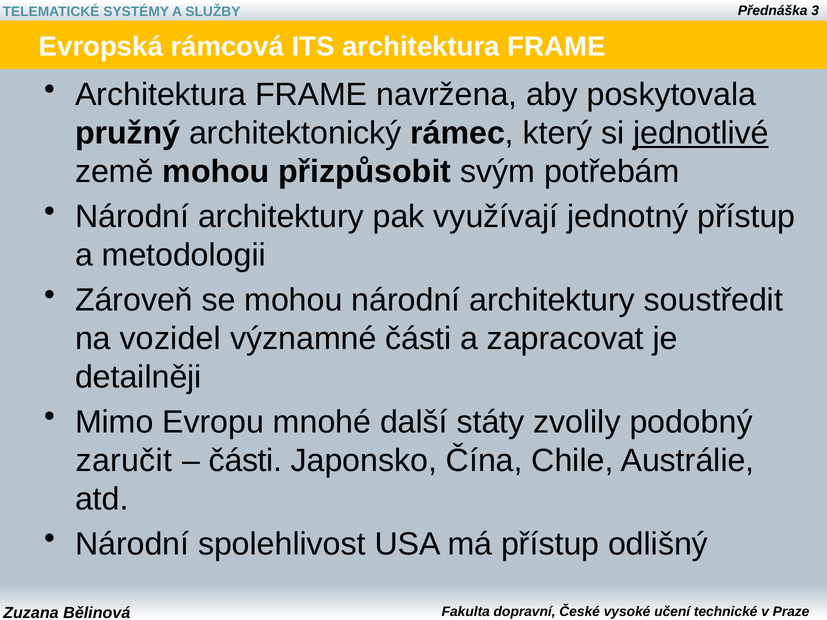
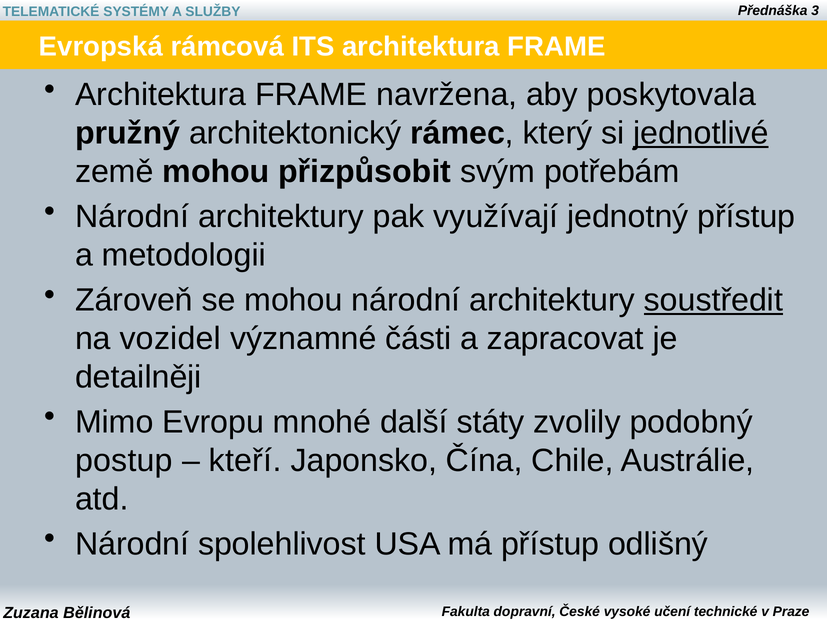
soustředit underline: none -> present (713, 300)
zaručit: zaručit -> postup (124, 461)
části: části -> kteří (245, 461)
